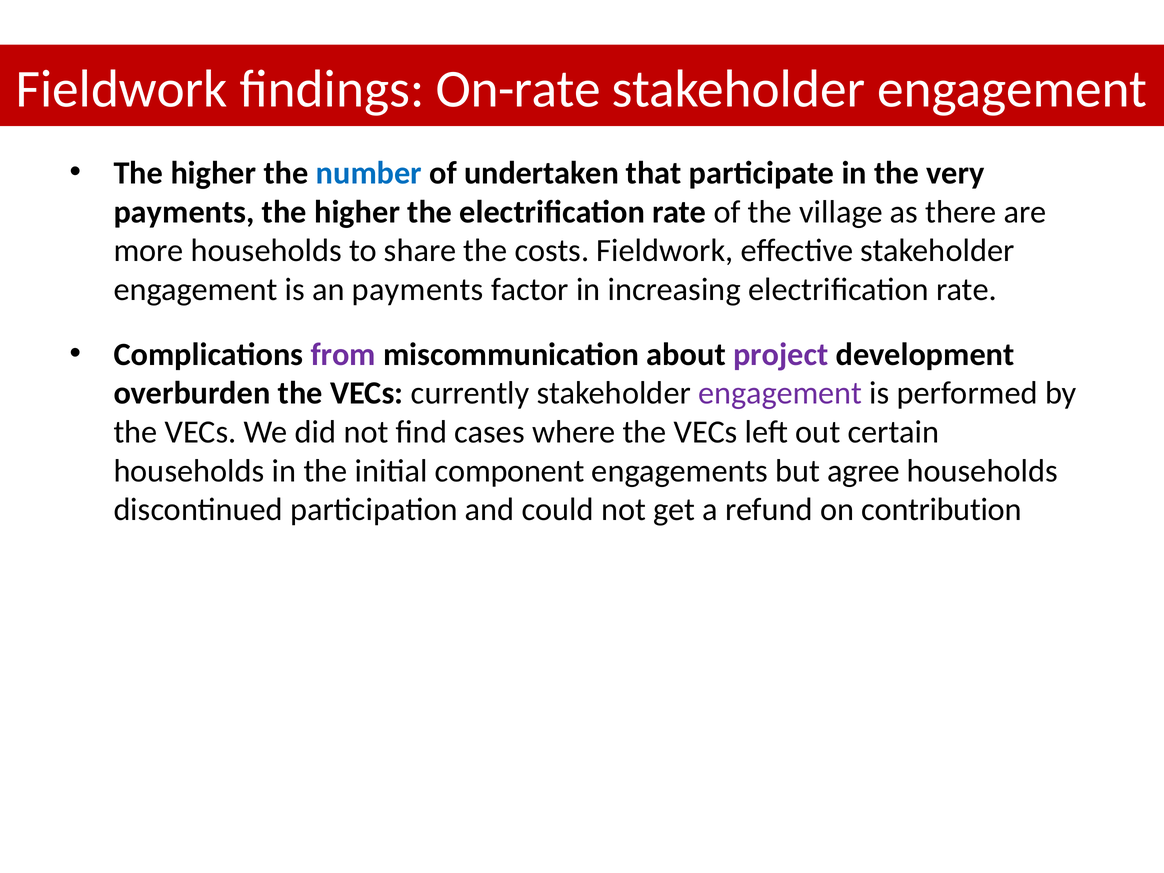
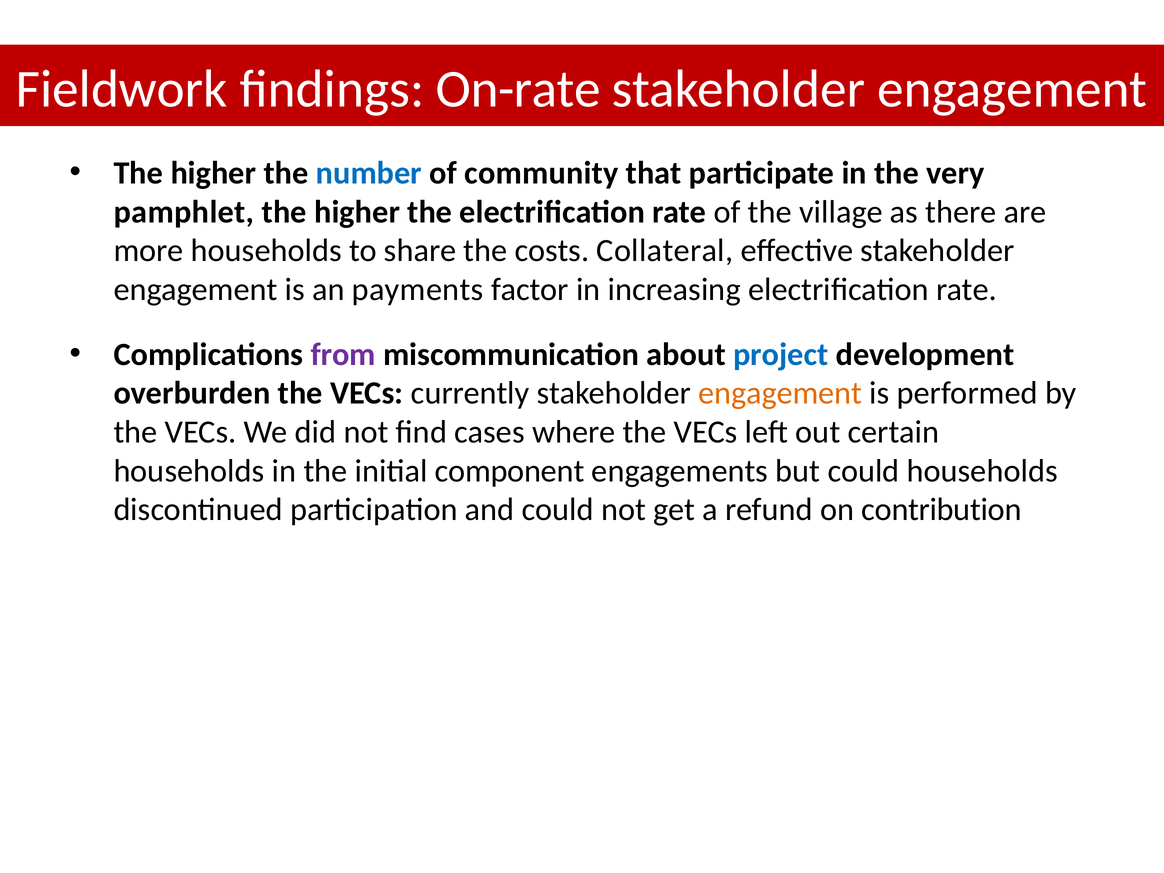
undertaken: undertaken -> community (541, 173)
payments: payments -> pamphlet (184, 212)
costs Fieldwork: Fieldwork -> Collateral (665, 251)
project colour: purple -> blue (781, 354)
engagement colour: purple -> orange (780, 393)
but agree: agree -> could (863, 471)
